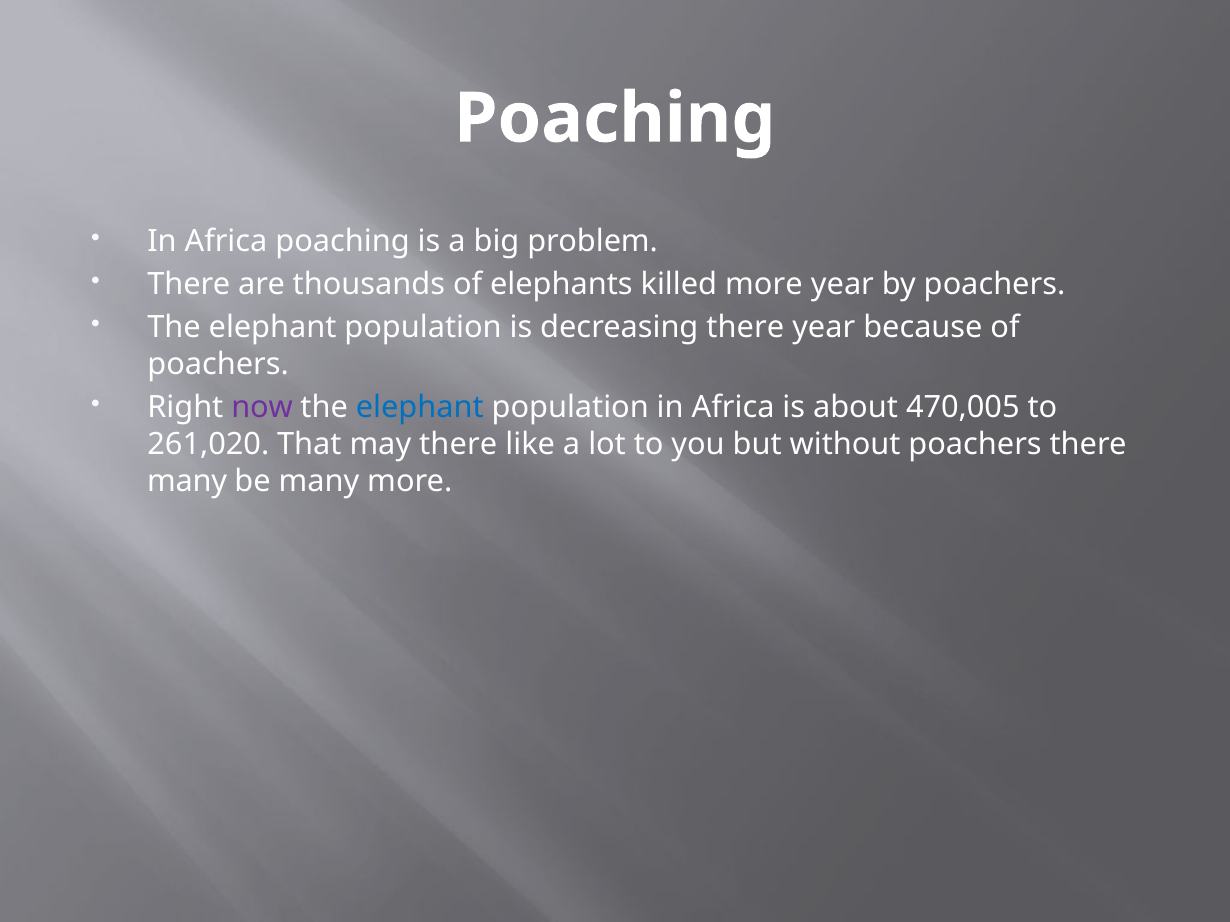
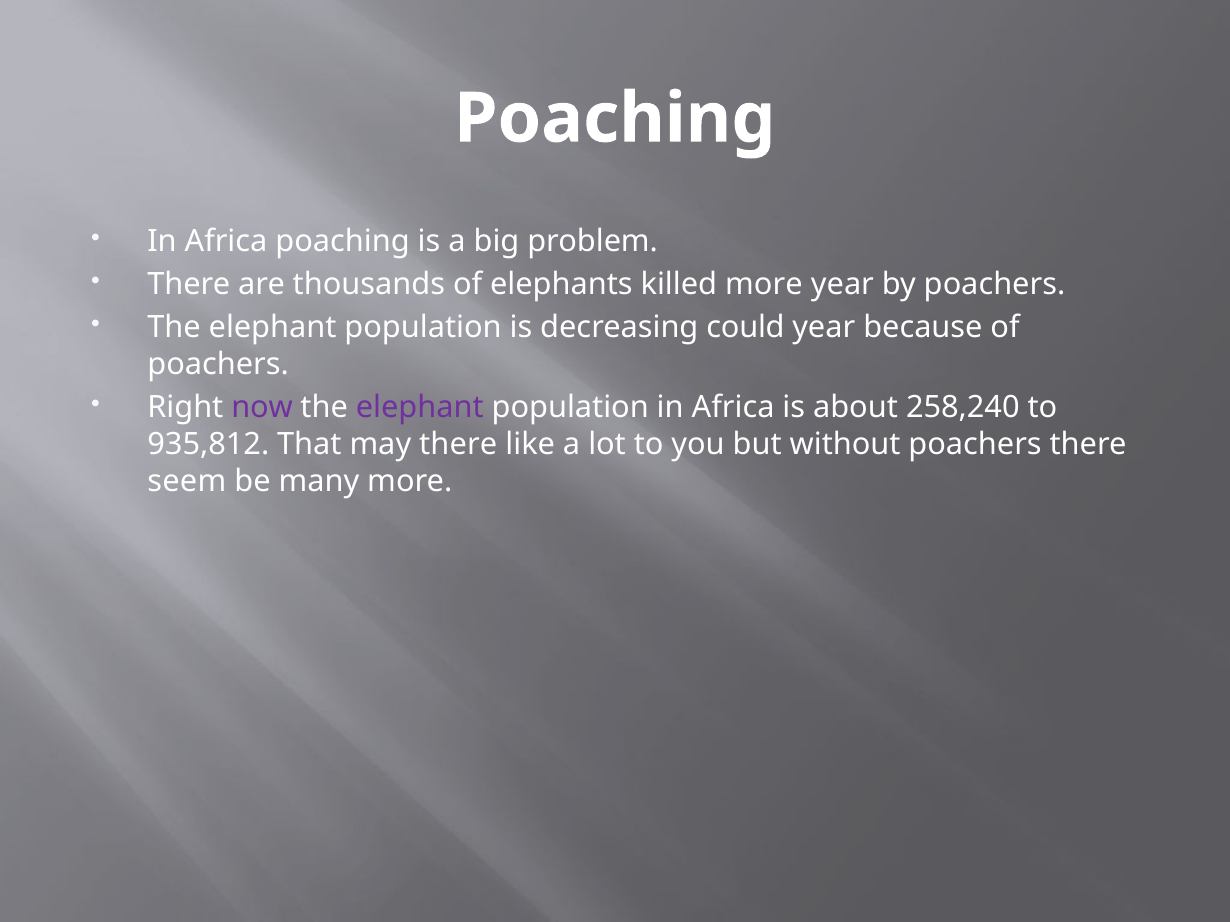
decreasing there: there -> could (746, 328)
elephant colour: blue -> purple (420, 408)
470,005: 470,005 -> 258,240 (963, 408)
261,020: 261,020 -> 935,812 (208, 445)
many: many -> seem (187, 482)
